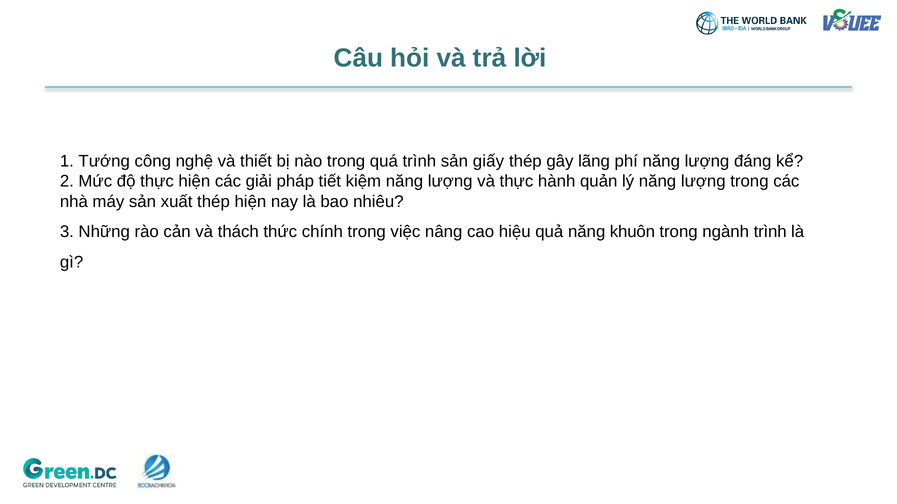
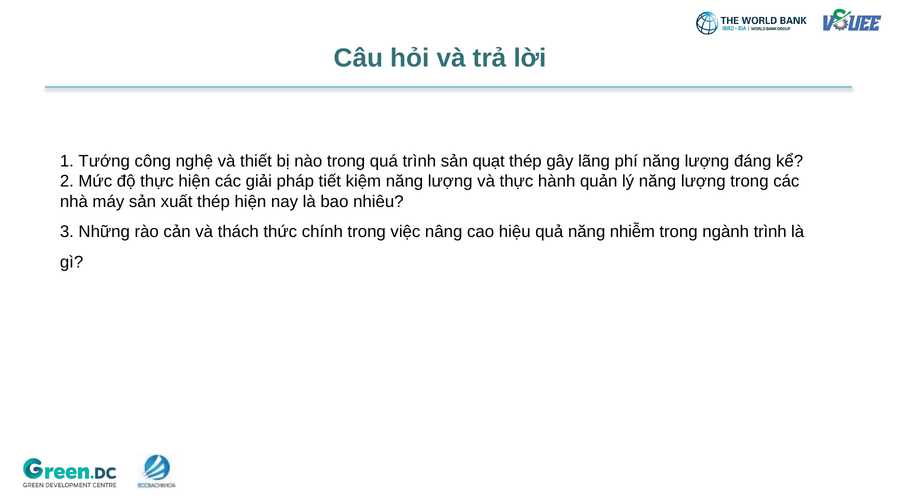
giấy: giấy -> quạt (489, 161)
khuôn: khuôn -> nhiễm (632, 232)
